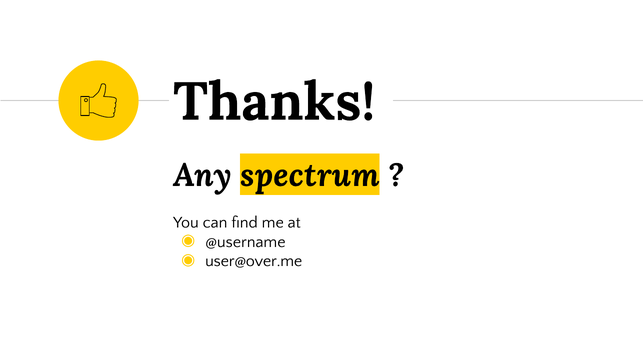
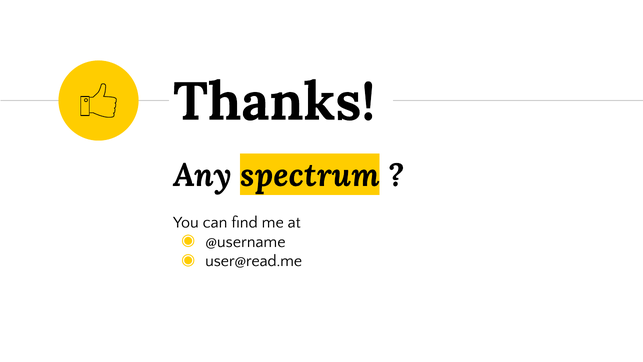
user@over.me: user@over.me -> user@read.me (254, 261)
